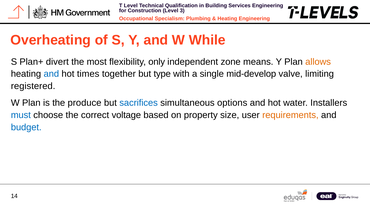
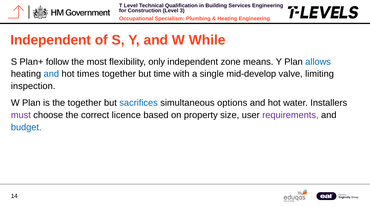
Overheating: Overheating -> Independent (51, 40)
divert: divert -> follow (57, 62)
allows colour: orange -> blue (318, 62)
type: type -> time (162, 74)
registered: registered -> inspection (33, 86)
the produce: produce -> together (85, 103)
must colour: blue -> purple (21, 115)
voltage: voltage -> licence (126, 115)
requirements colour: orange -> purple (290, 115)
